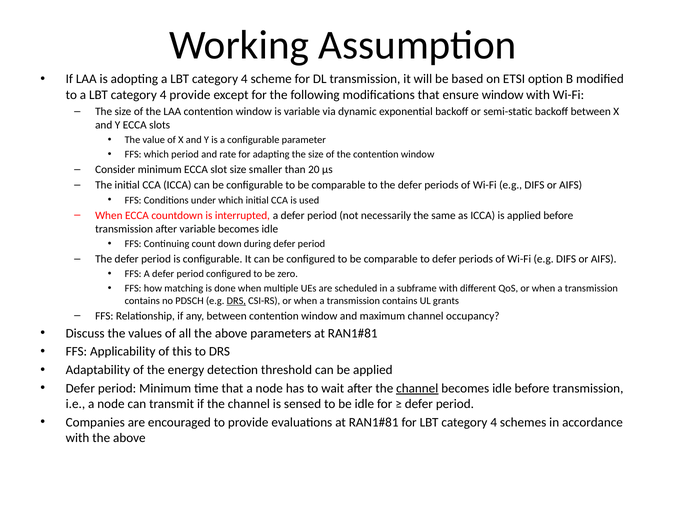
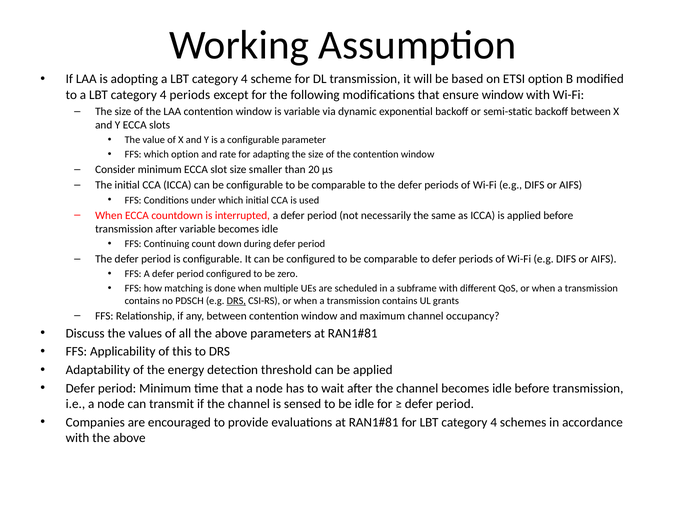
4 provide: provide -> periods (190, 95)
which period: period -> option (185, 154)
channel underline: present -> none (417, 389)
